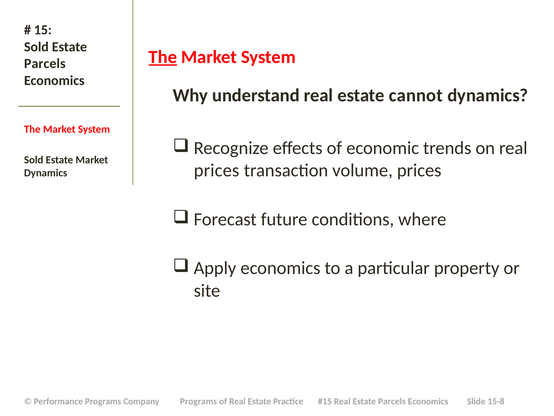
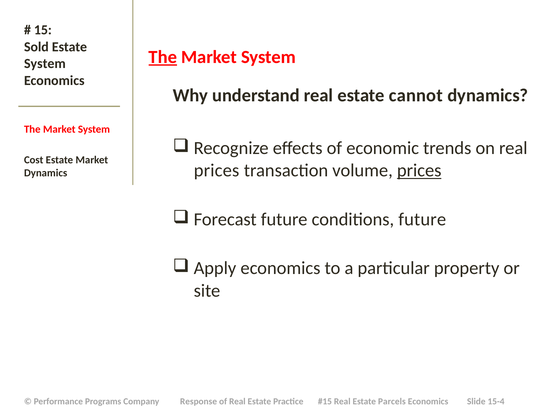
Parcels: Parcels -> System (45, 64)
Sold: Sold -> Cost (34, 160)
prices underline: none -> present (419, 170)
conditions where: where -> future (422, 219)
Company Programs: Programs -> Response (199, 401)
15-8: 15-8 -> 15-4 (496, 401)
